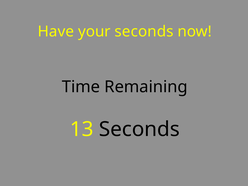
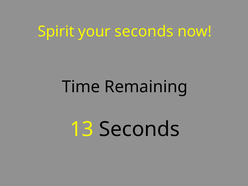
Have: Have -> Spirit (56, 31)
